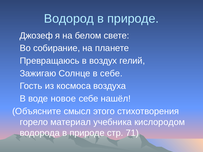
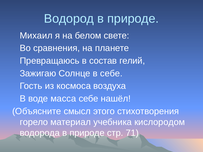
Джозеф: Джозеф -> Михаил (36, 36)
собирание: собирание -> сравнения (57, 48)
воздух: воздух -> состав (103, 61)
новое: новое -> масса (63, 99)
